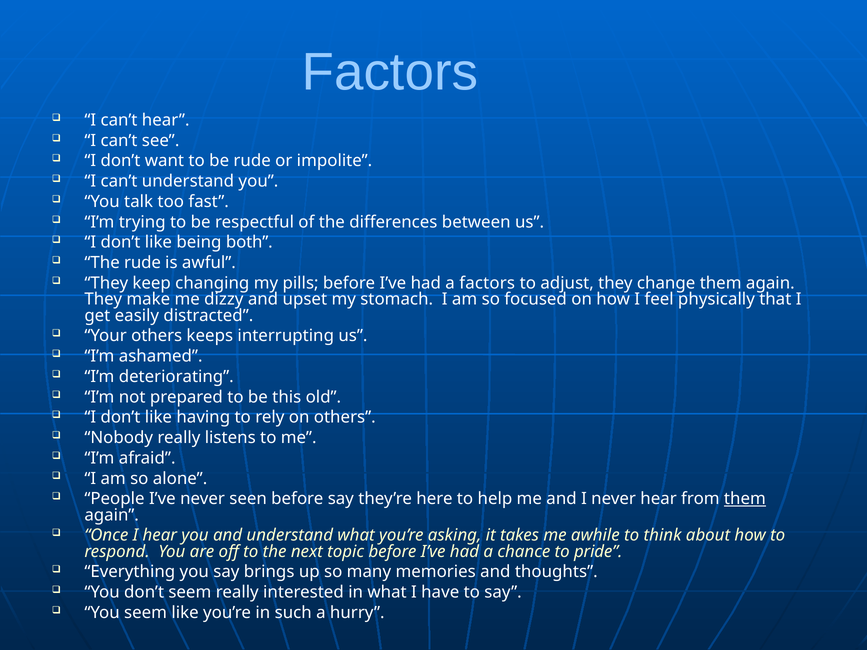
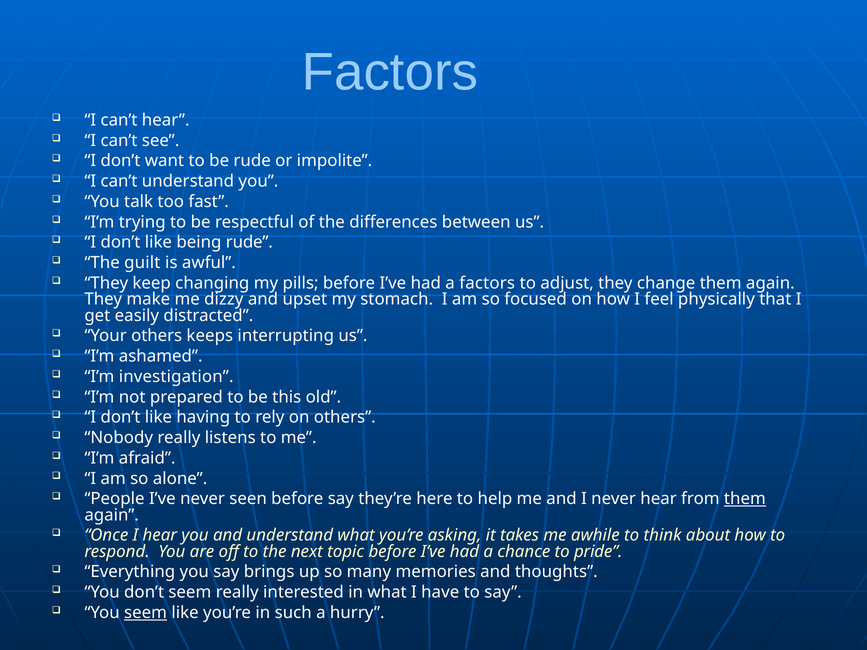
being both: both -> rude (249, 242)
The rude: rude -> guilt (142, 263)
deteriorating: deteriorating -> investigation (176, 377)
seem underline: none -> present (146, 613)
